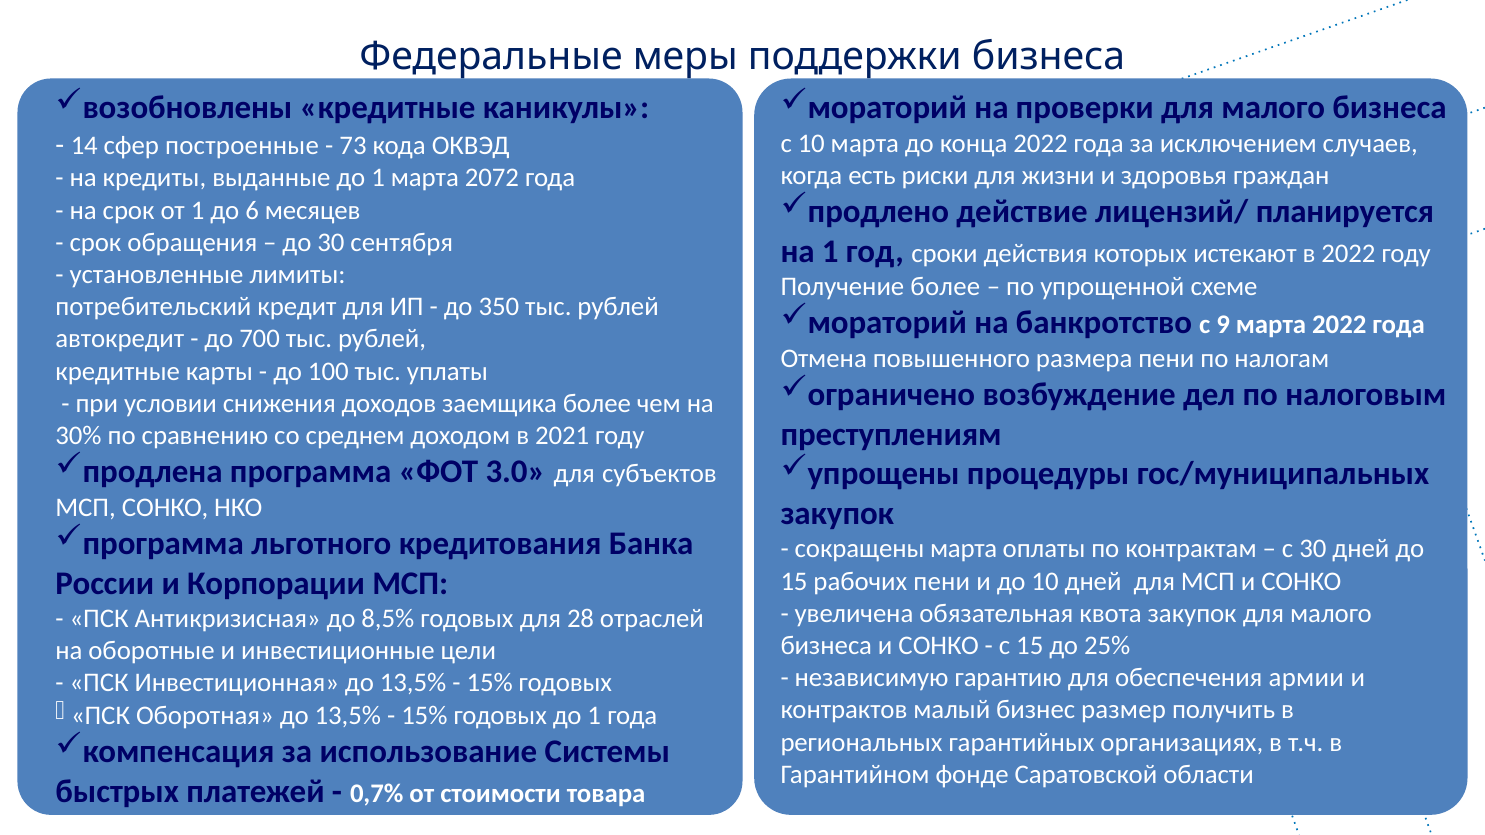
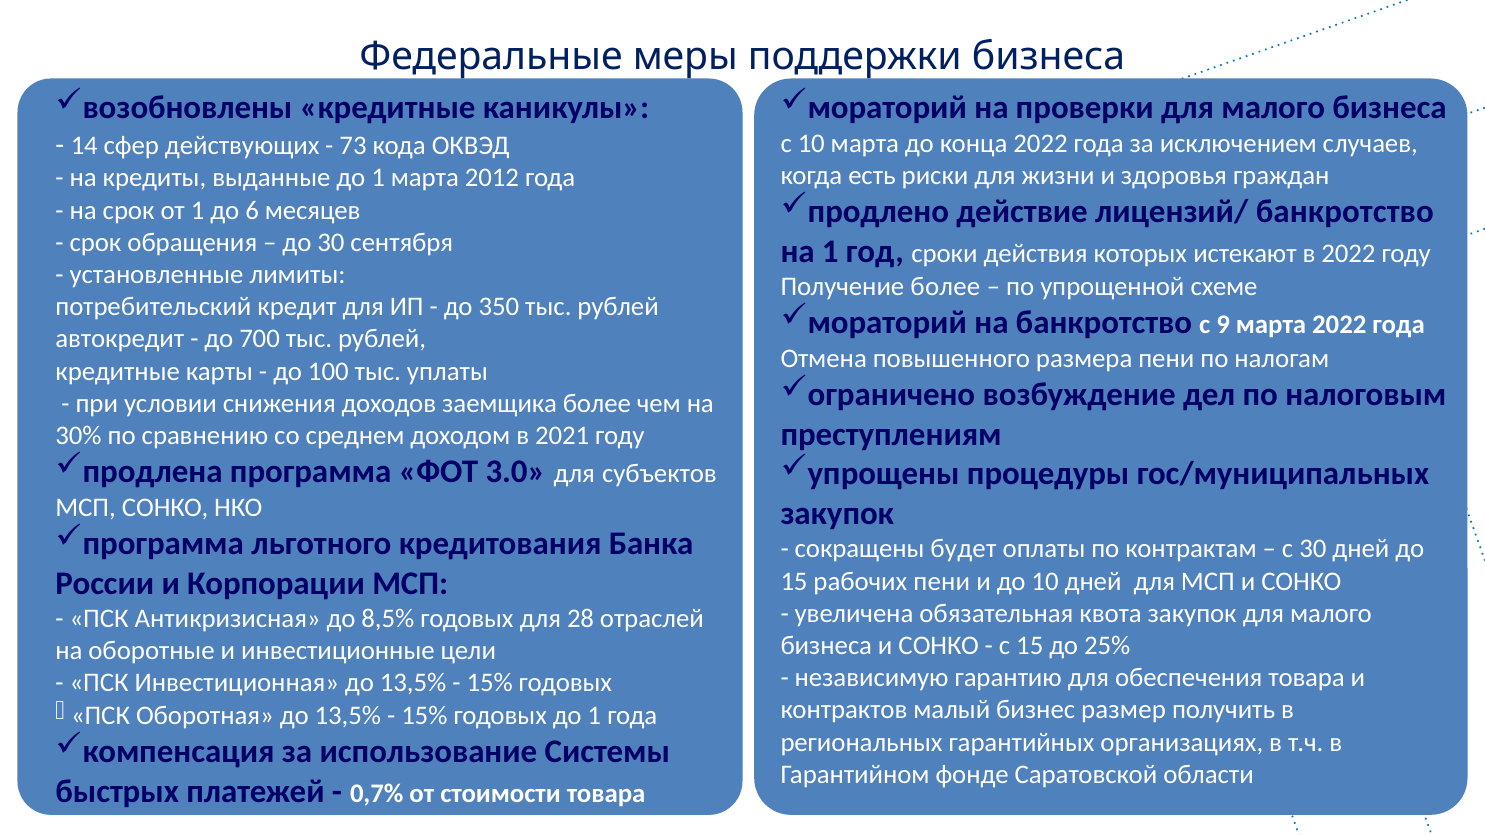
построенные: построенные -> действующих (242, 145)
2072: 2072 -> 2012 (492, 178)
лицензий/ планируется: планируется -> банкротство (1345, 212)
сокращены марта: марта -> будет (963, 549)
обеспечения армии: армии -> товара (1307, 678)
